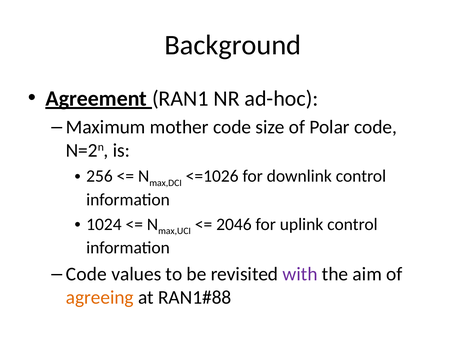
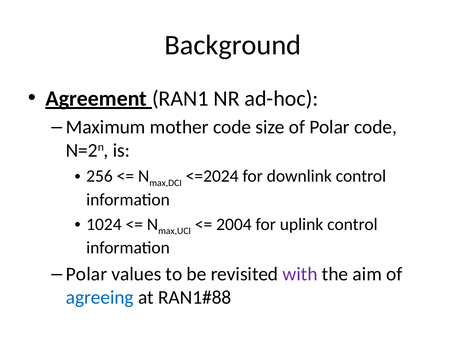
<=1026: <=1026 -> <=2024 (212, 176)
2046: 2046 -> 2004 (234, 225)
Code: Code -> Polar (86, 275)
agreeing colour: orange -> blue (100, 298)
